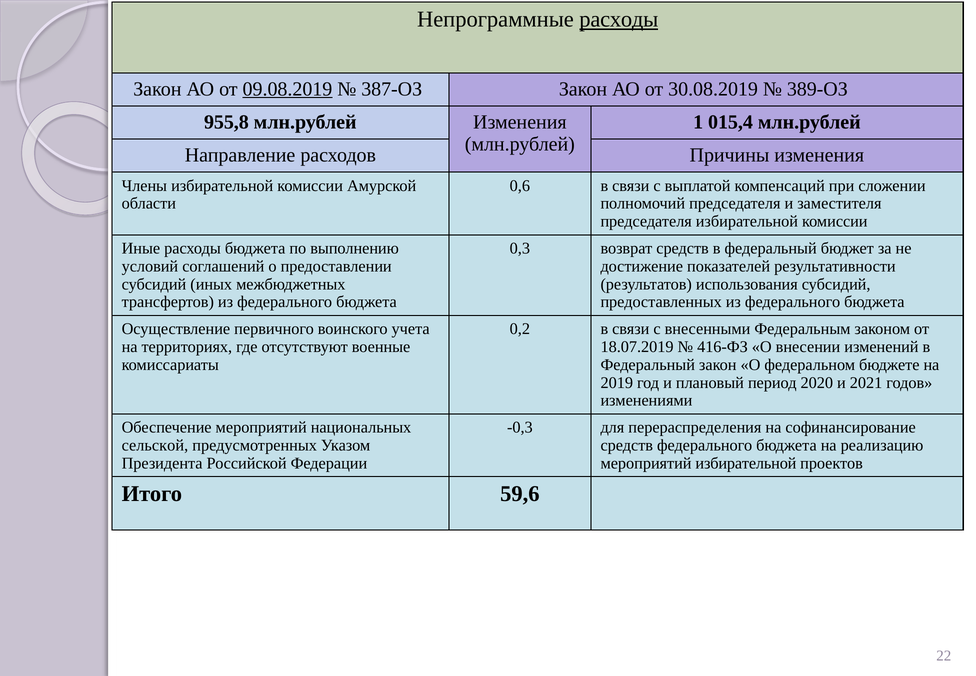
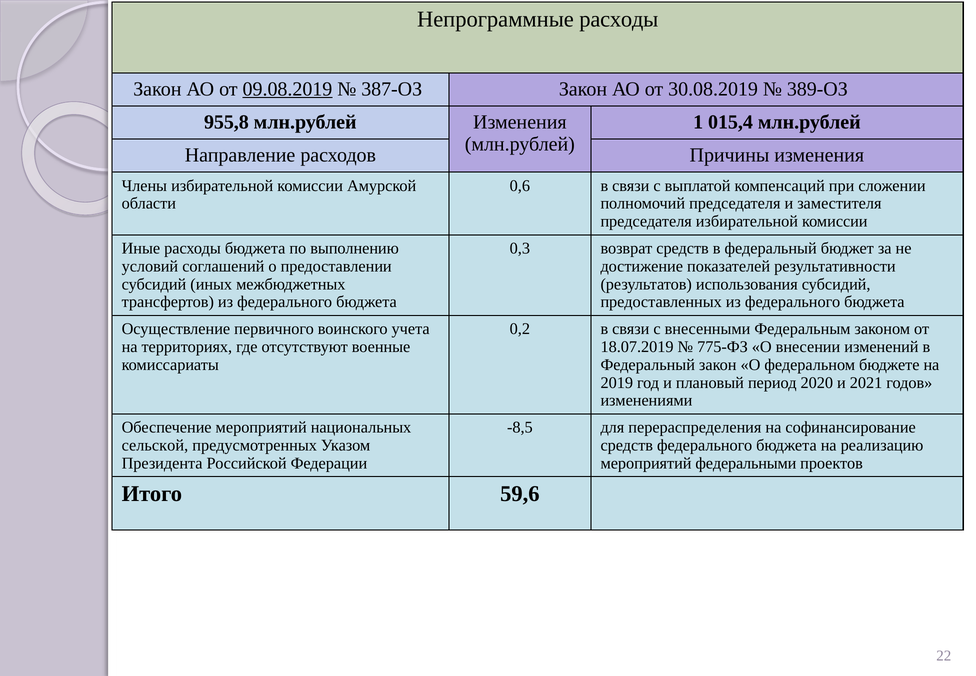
расходы underline: present -> none (619, 19)
416-ФЗ: 416-ФЗ -> 775-ФЗ (722, 347)
-0,3: -0,3 -> -8,5 (520, 427)
мероприятий избирательной: избирательной -> федеральными (746, 463)
